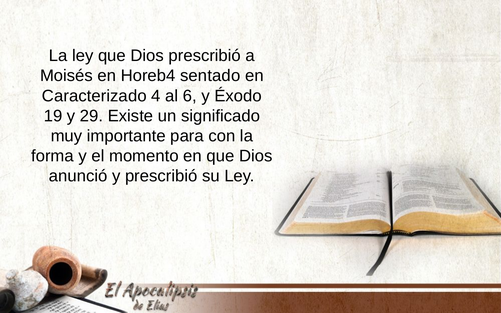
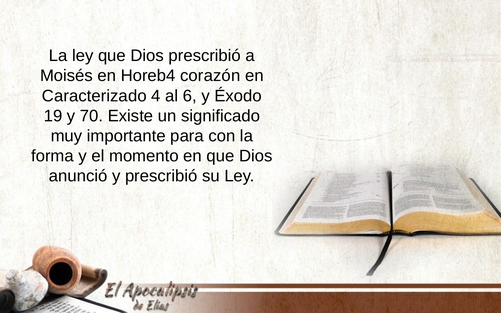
sentado: sentado -> corazón (210, 76)
29: 29 -> 70 (92, 116)
